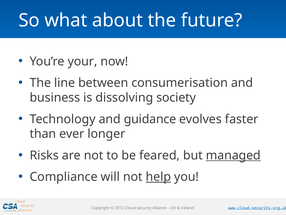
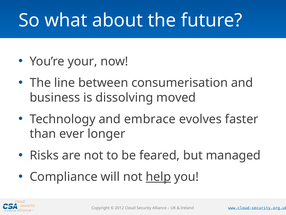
society: society -> moved (176, 97)
guidance: guidance -> embrace (150, 119)
managed underline: present -> none (233, 155)
